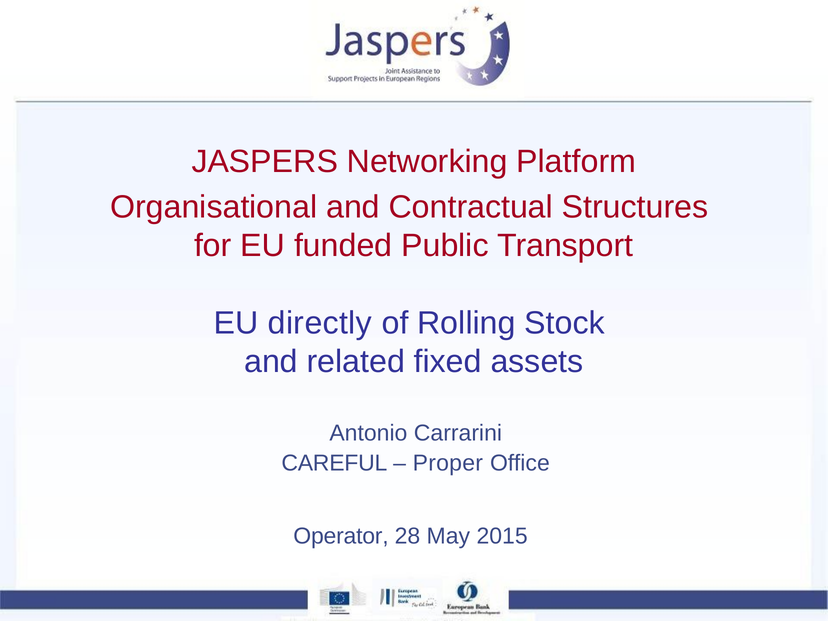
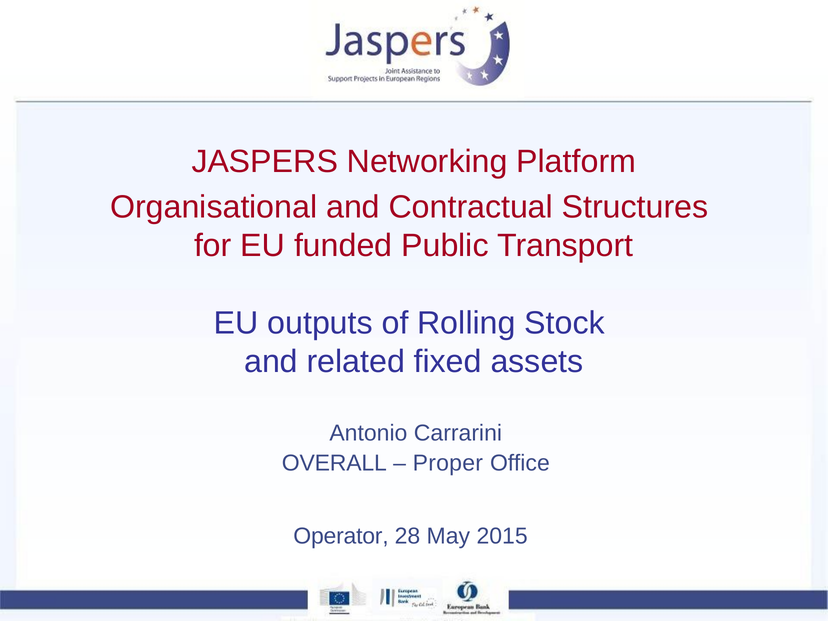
directly: directly -> outputs (320, 323)
CAREFUL: CAREFUL -> OVERALL (334, 463)
